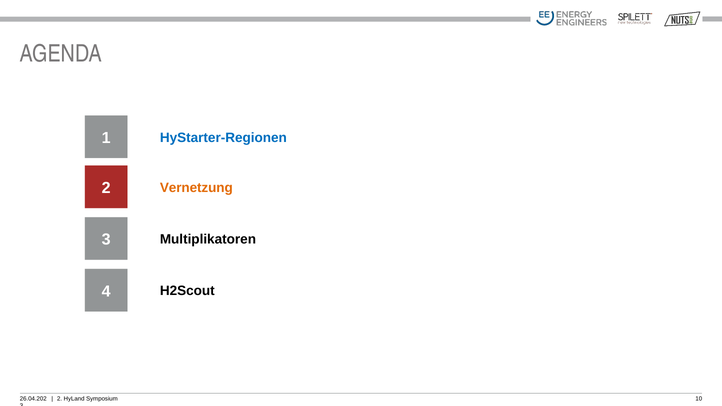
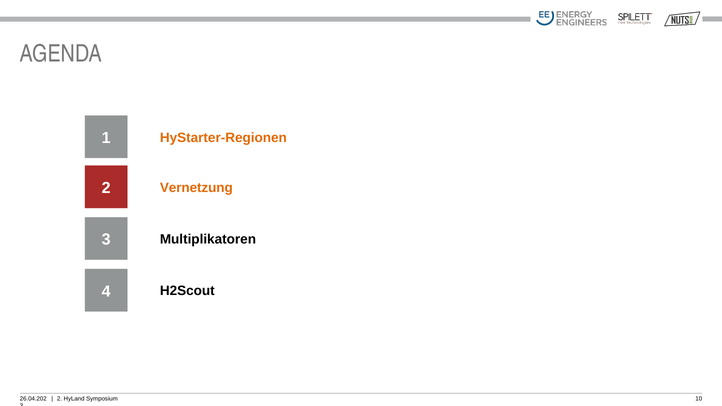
HyStarter-Regionen colour: blue -> orange (223, 138)
